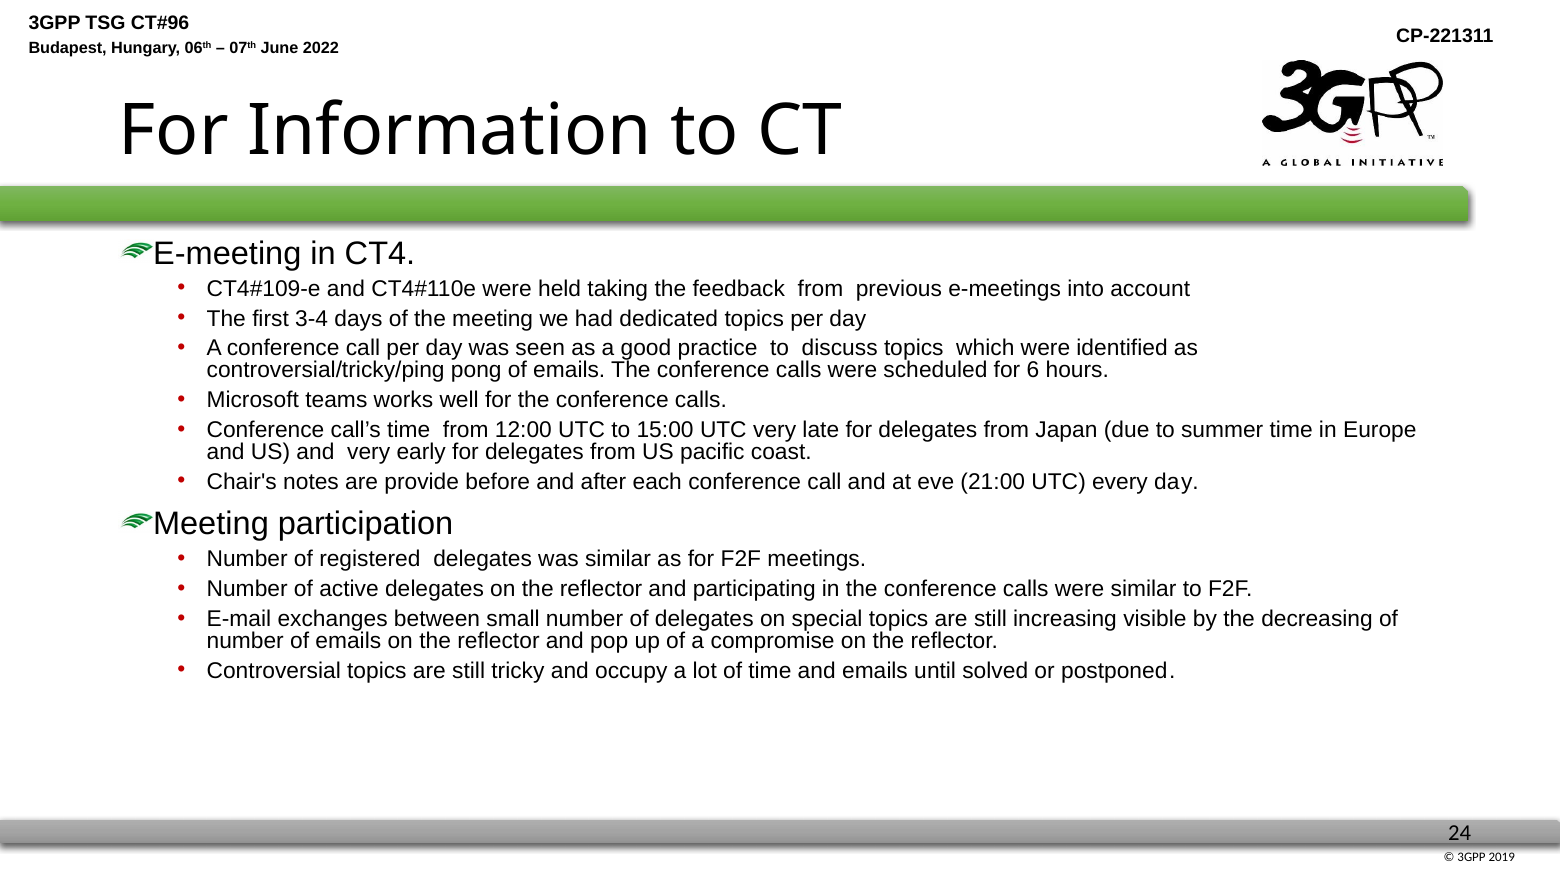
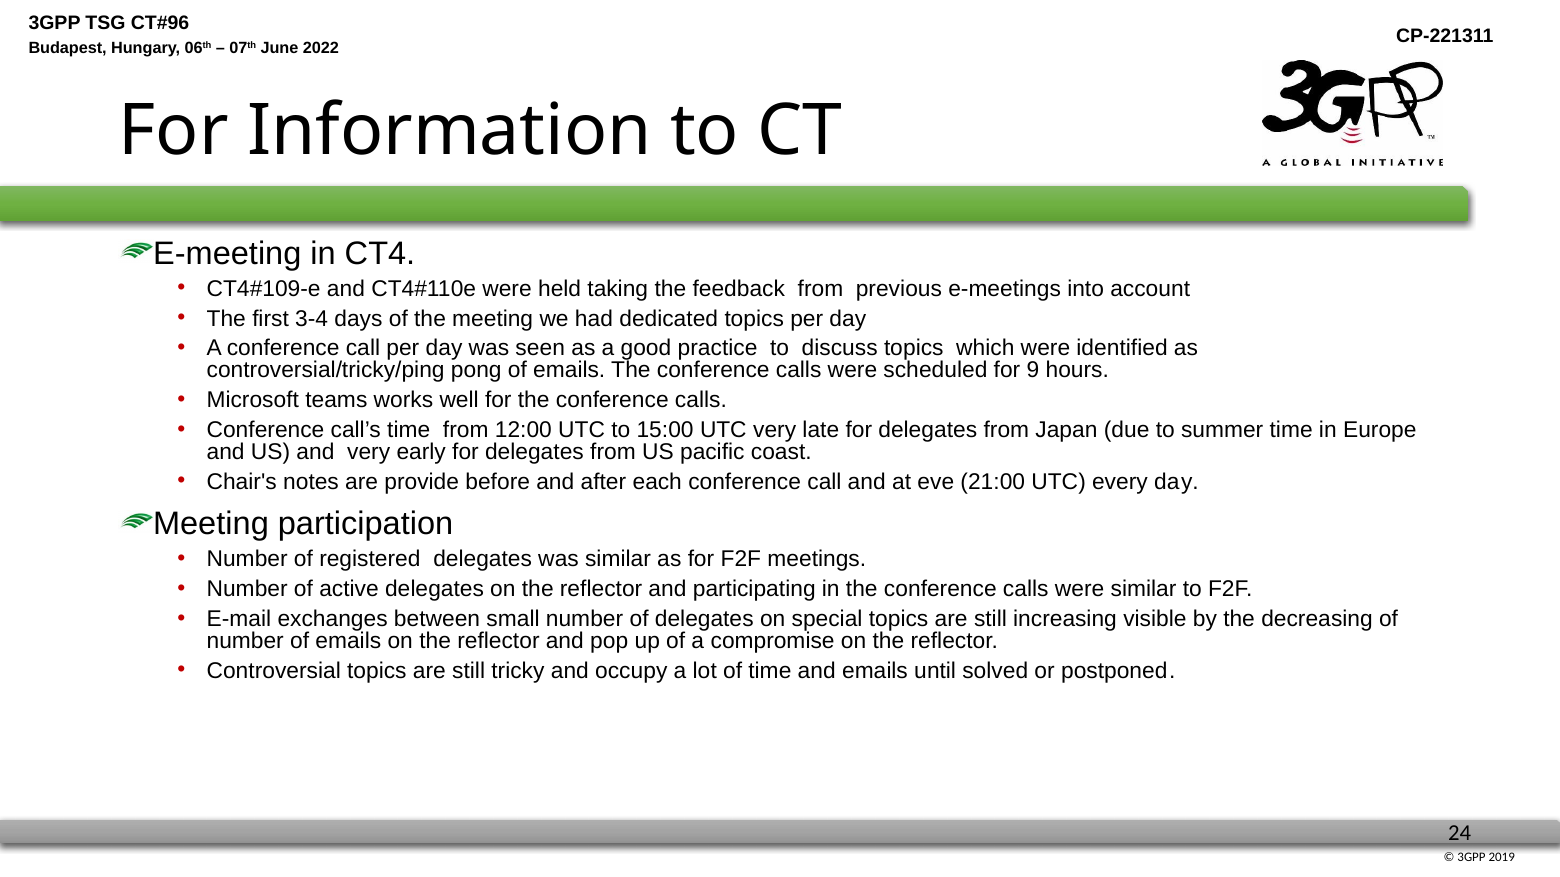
6: 6 -> 9 (1033, 370)
